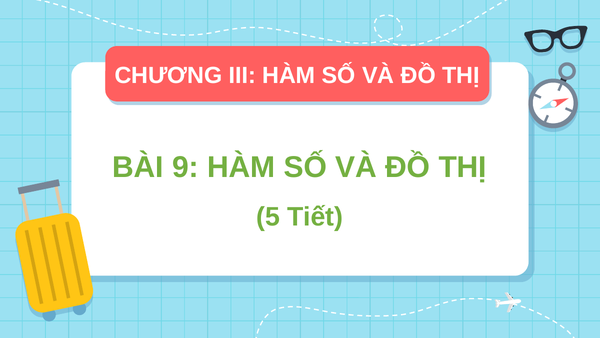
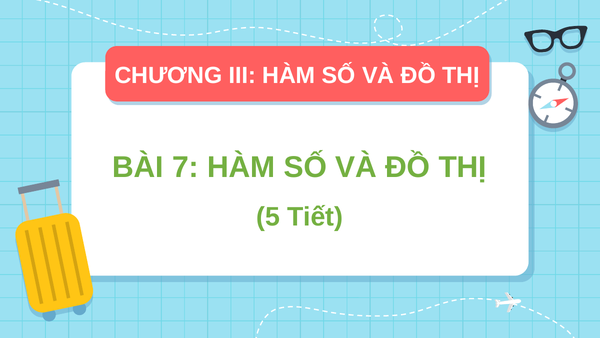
9: 9 -> 7 (185, 167)
